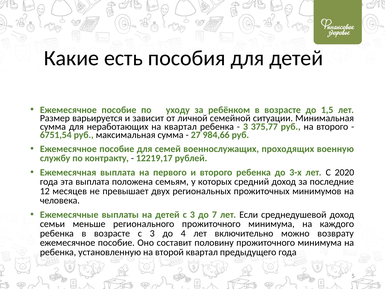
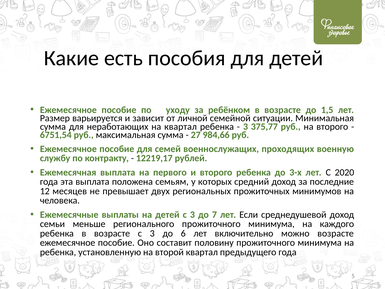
4: 4 -> 6 (183, 233)
можно возврату: возврату -> возрасте (336, 233)
